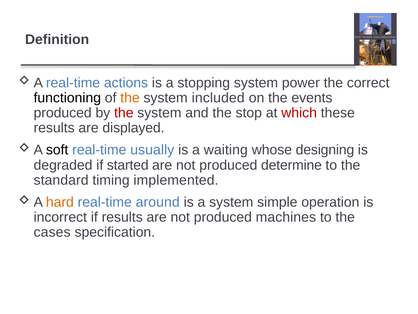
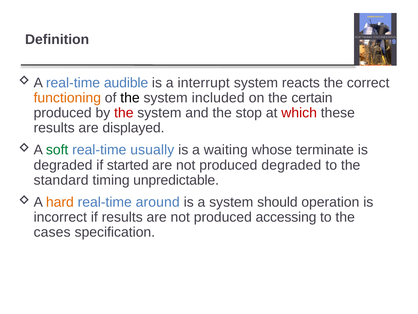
actions: actions -> audible (126, 83)
stopping: stopping -> interrupt (204, 83)
power: power -> reacts (301, 83)
functioning colour: black -> orange (67, 98)
the colour: orange -> black (130, 98)
events: events -> certain (312, 98)
soft colour: black -> green (57, 150)
designing: designing -> terminate (325, 150)
produced determine: determine -> degraded (291, 165)
implemented: implemented -> unpredictable (176, 180)
simple: simple -> should (277, 202)
machines: machines -> accessing (286, 217)
